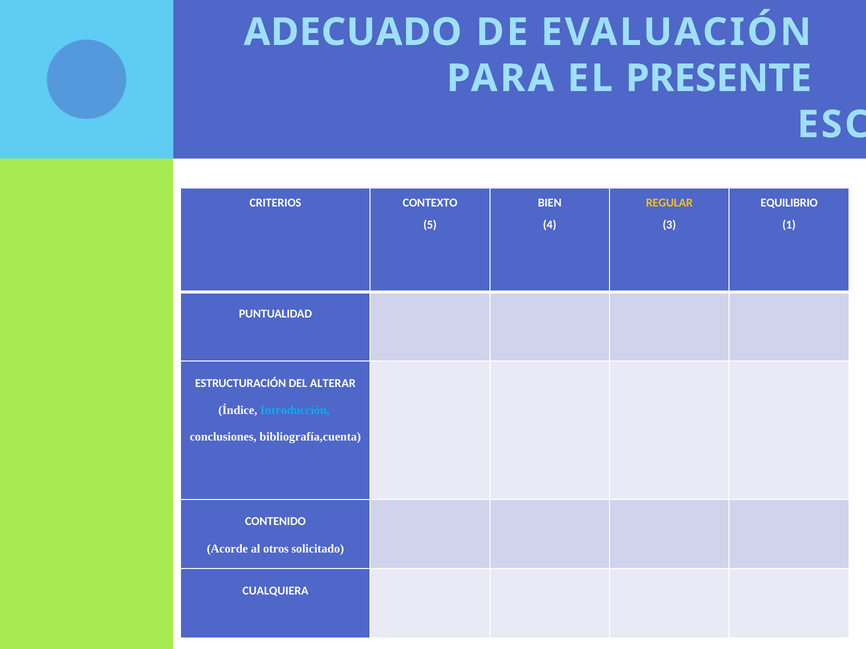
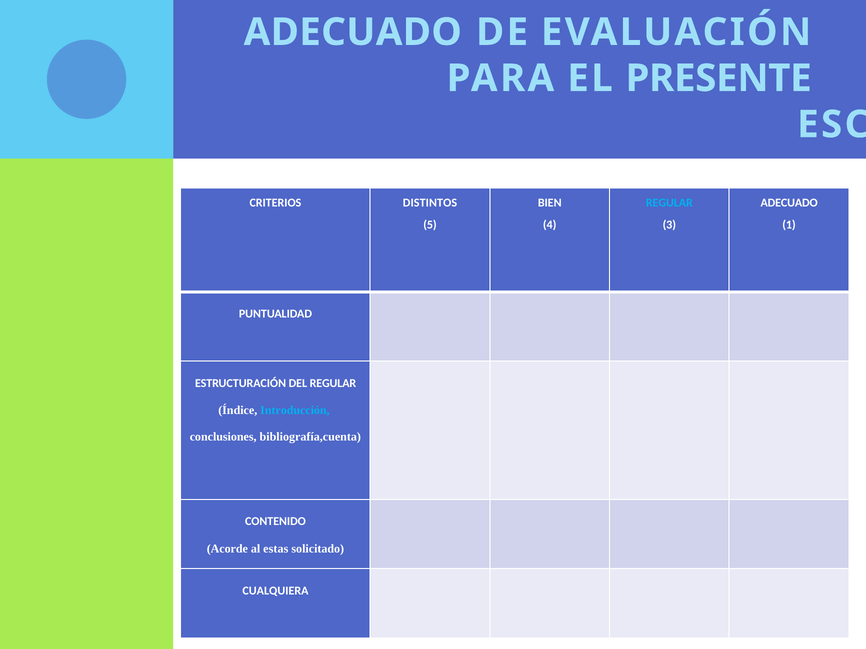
CONTEXTO: CONTEXTO -> DISTINTOS (430, 203)
REGULAR colour: yellow -> light blue (669, 203)
EQUILIBRIO: EQUILIBRIO -> ADECUADO (789, 203)
DEL ALTERAR: ALTERAR -> REGULAR (333, 383)
otros: otros -> estas (276, 549)
